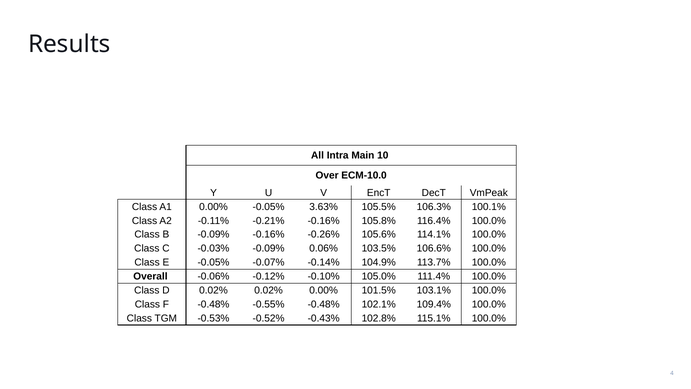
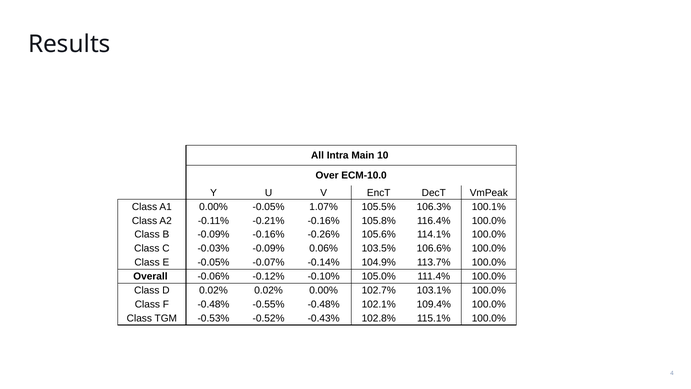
3.63%: 3.63% -> 1.07% (324, 207)
101.5%: 101.5% -> 102.7% (379, 290)
